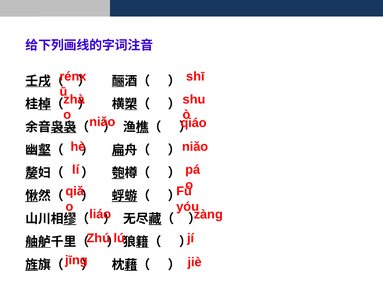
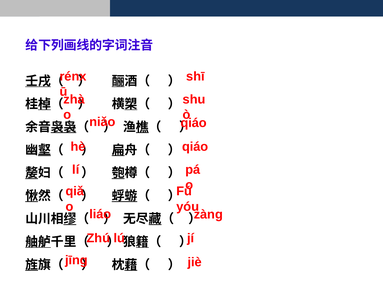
niǎo: niǎo -> qiáo (195, 147)
